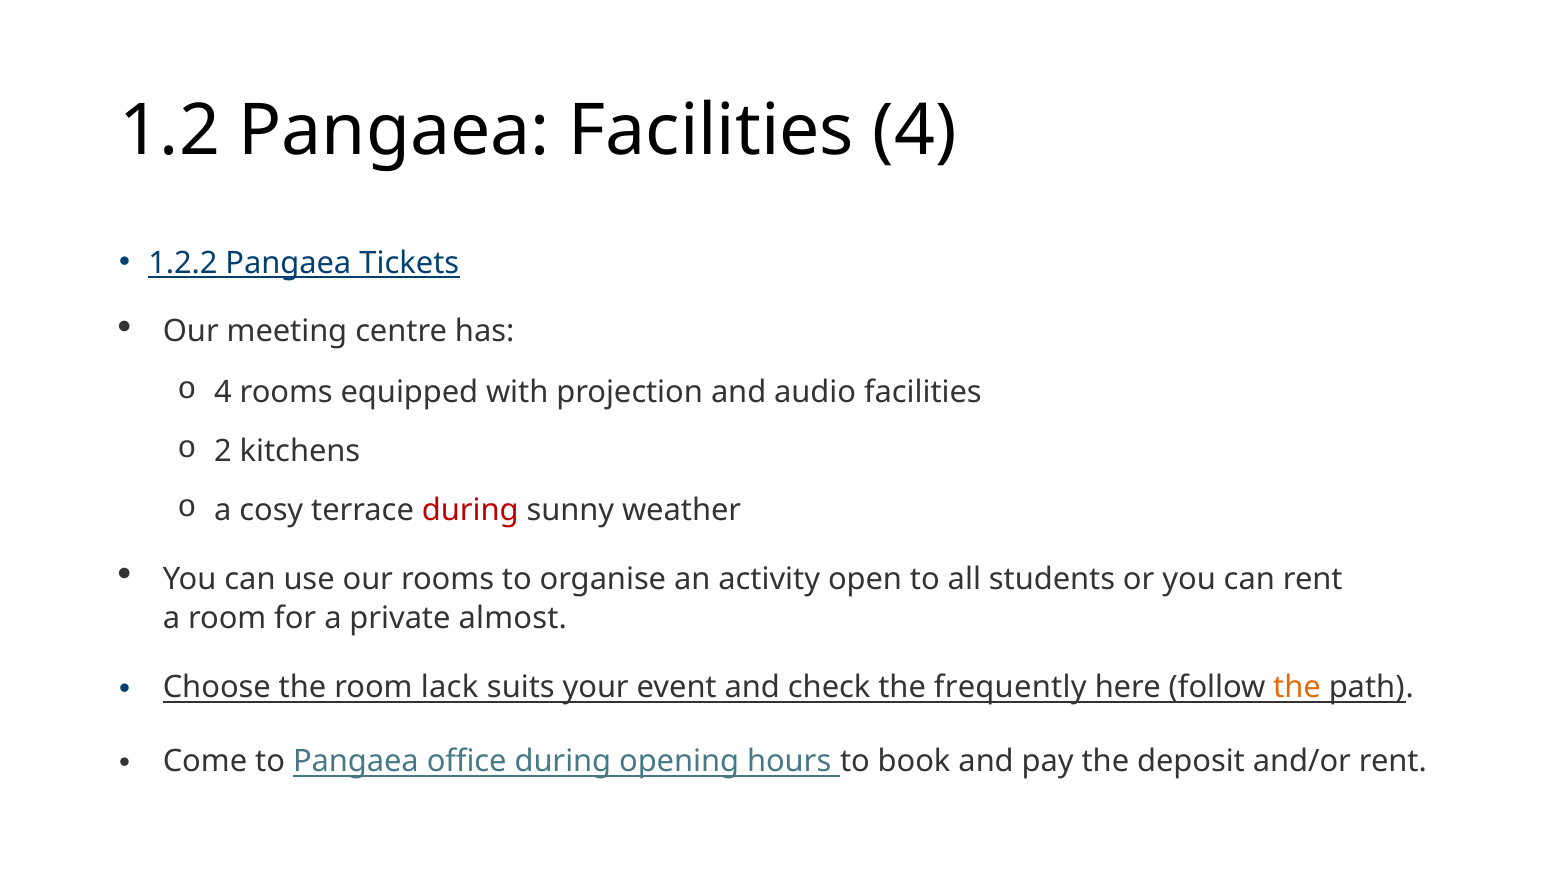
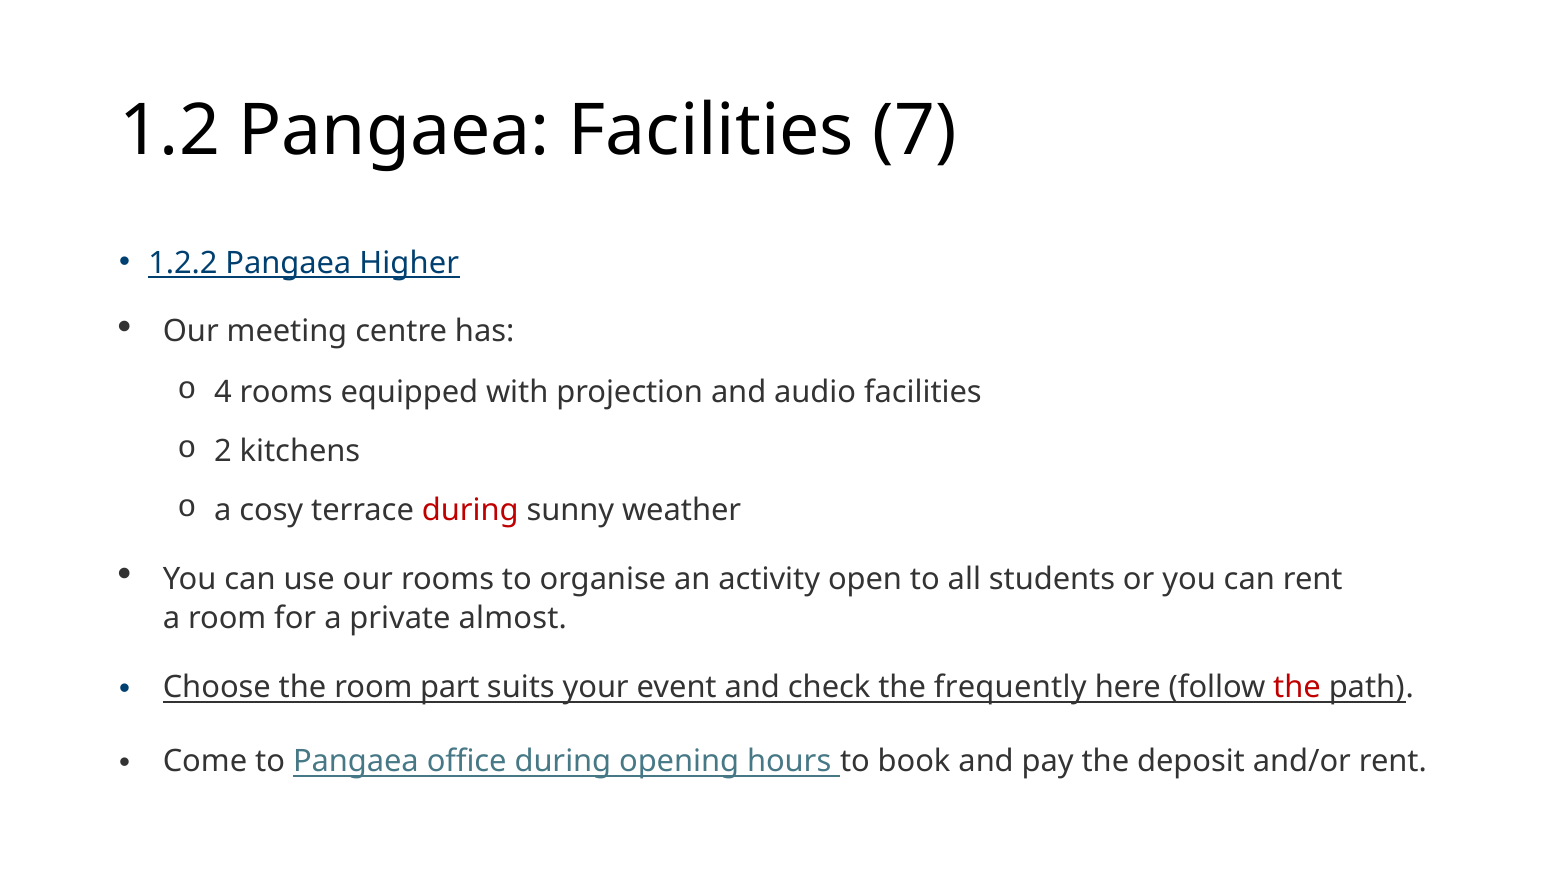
Facilities 4: 4 -> 7 (915, 131)
Tickets: Tickets -> Higher (409, 263)
lack: lack -> part (450, 688)
the colour: orange -> red (1297, 688)
